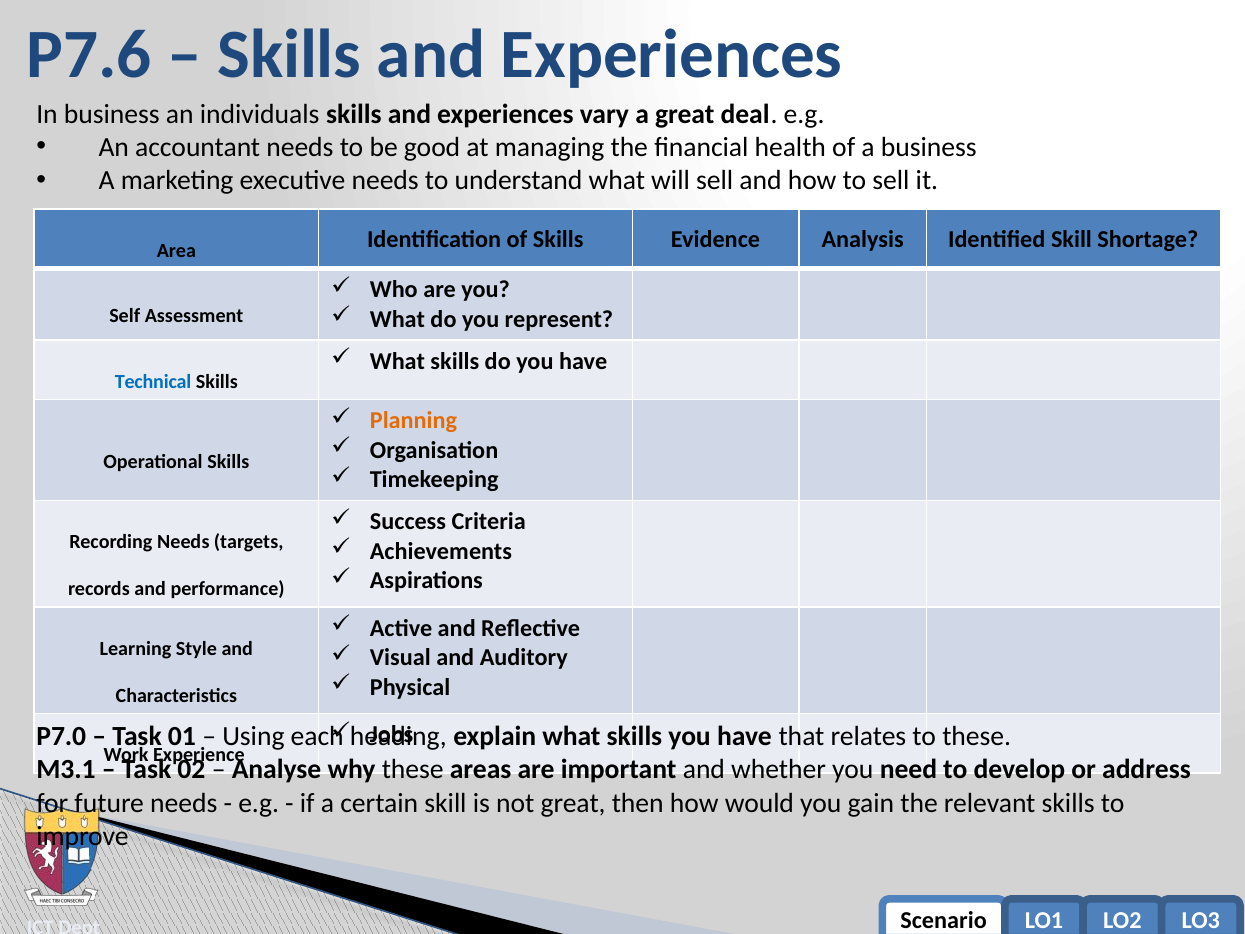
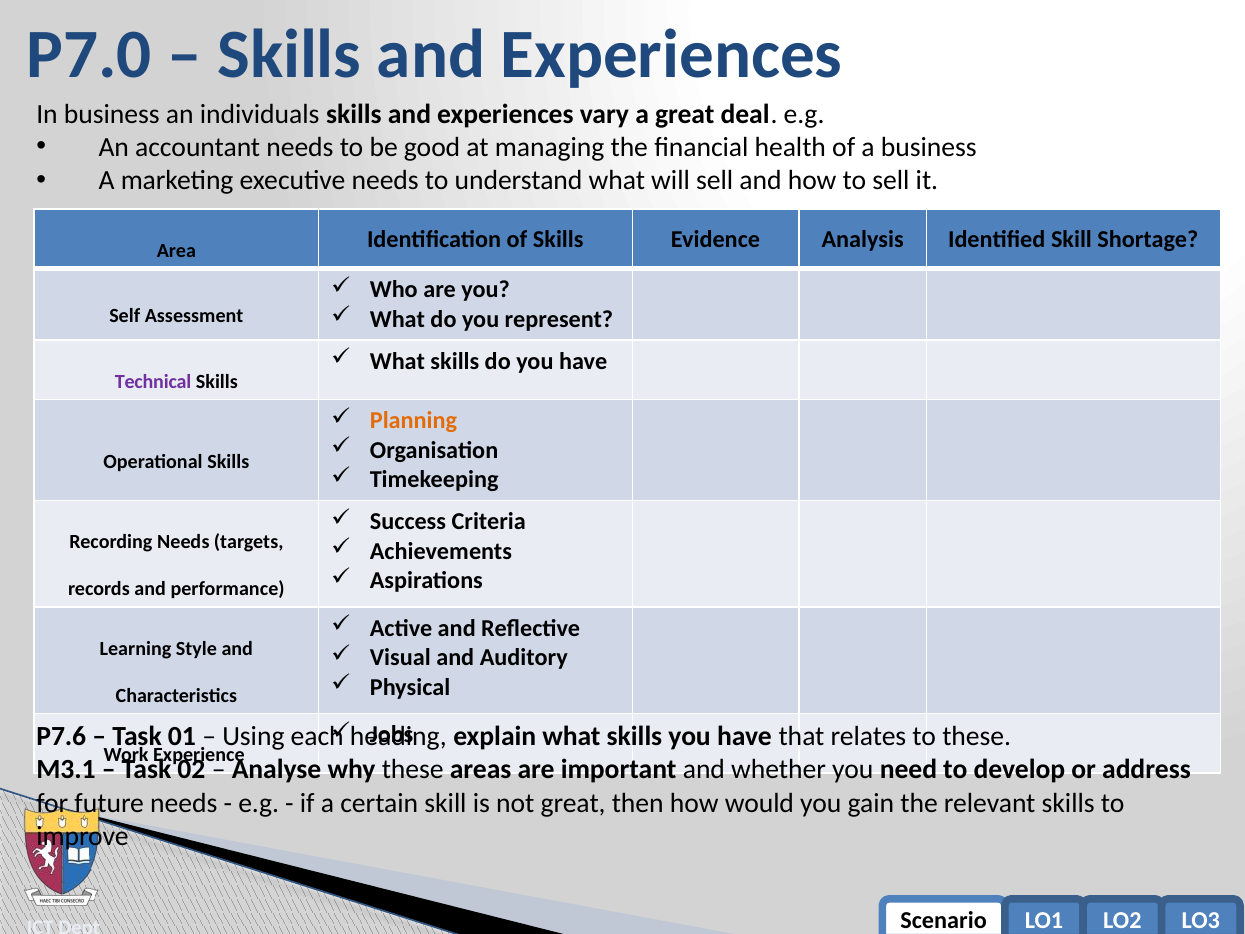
P7.6: P7.6 -> P7.0 (89, 55)
Technical colour: blue -> purple (153, 381)
P7.0: P7.0 -> P7.6 (61, 736)
